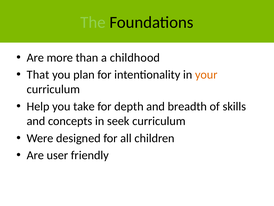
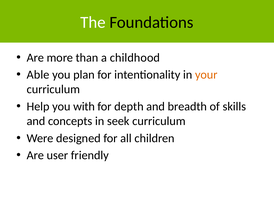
The colour: light green -> white (93, 22)
That: That -> Able (38, 75)
take: take -> with (84, 106)
